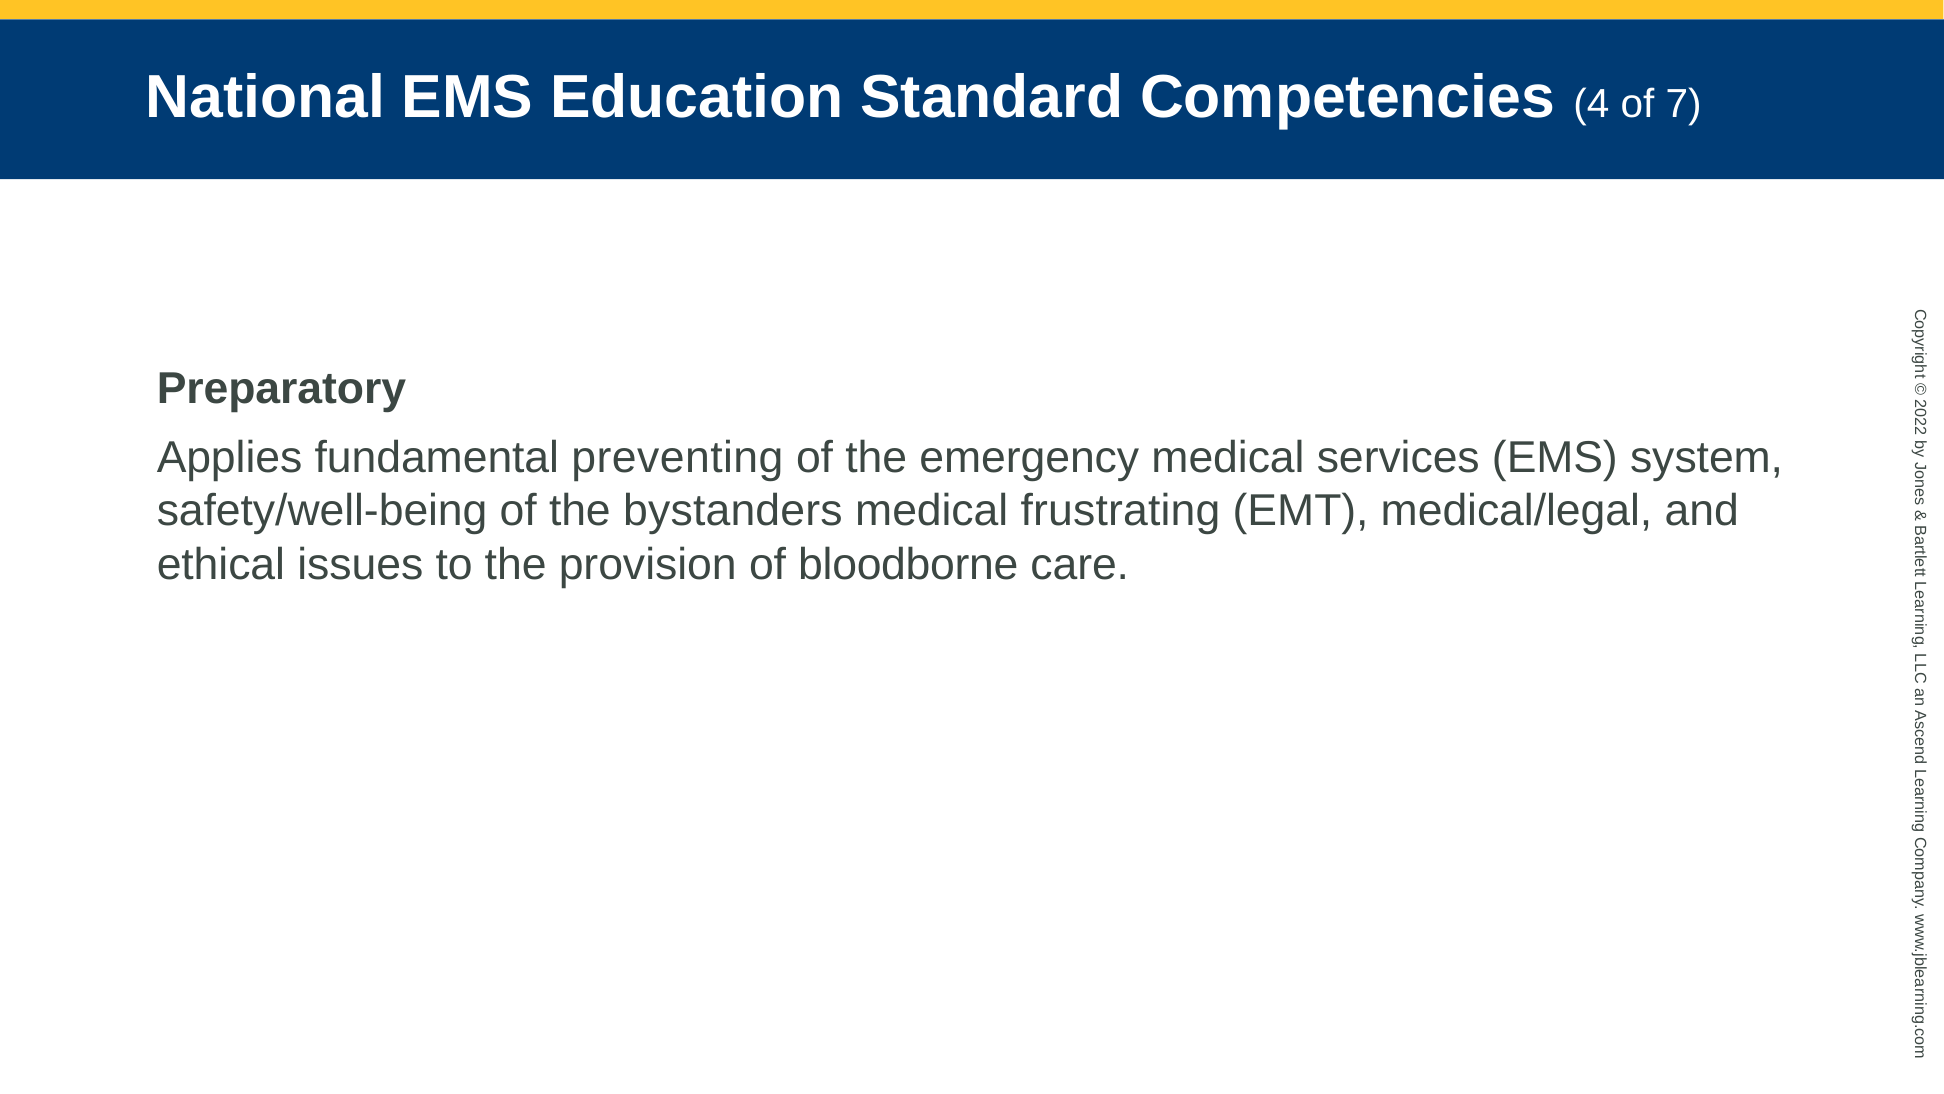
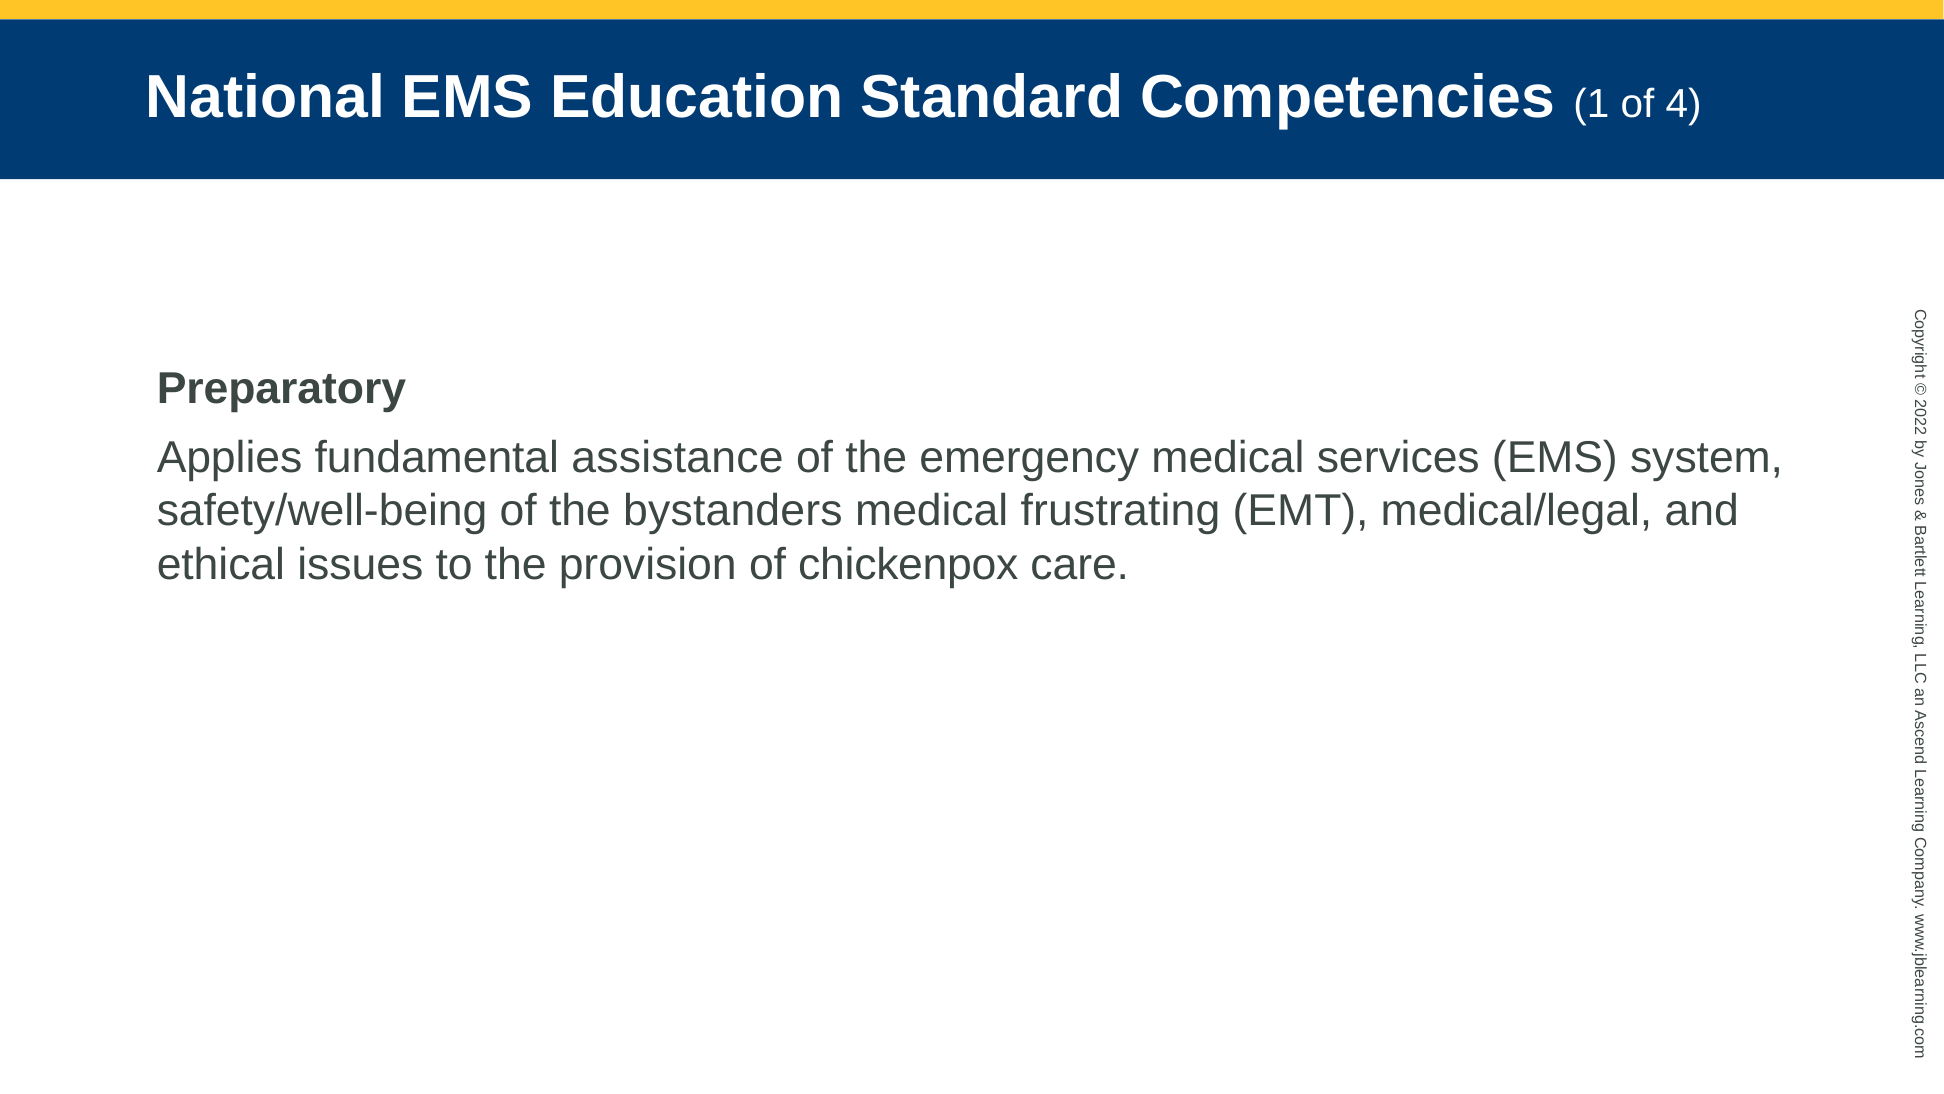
4: 4 -> 1 (1591, 104)
7: 7 -> 4 (1684, 104)
preventing: preventing -> assistance (678, 458)
bloodborne: bloodborne -> chickenpox (908, 564)
